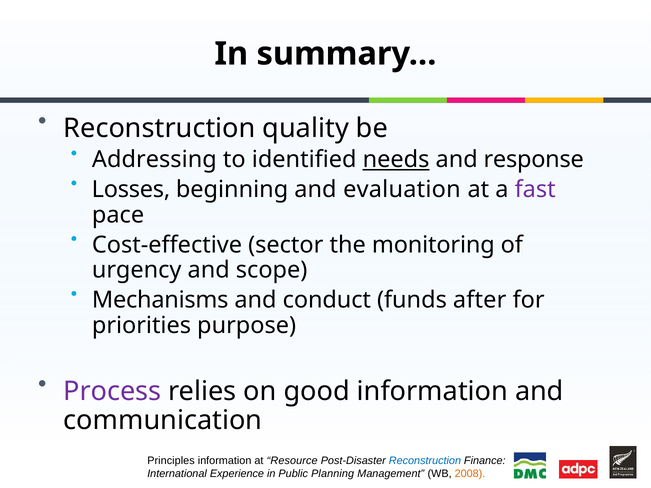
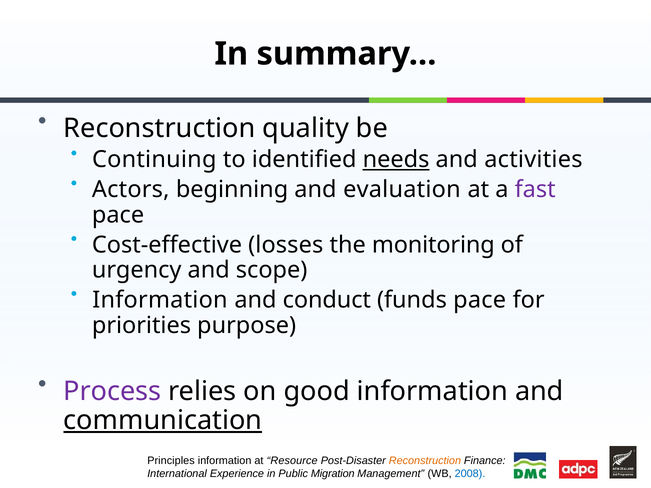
Addressing: Addressing -> Continuing (154, 160)
response: response -> activities (533, 160)
Losses: Losses -> Actors (131, 190)
sector: sector -> losses (286, 245)
Mechanisms: Mechanisms -> Information (160, 300)
funds after: after -> pace (480, 300)
communication underline: none -> present (163, 421)
Reconstruction colour: blue -> orange (425, 461)
Planning: Planning -> Migration (333, 474)
2008 colour: orange -> blue (470, 474)
